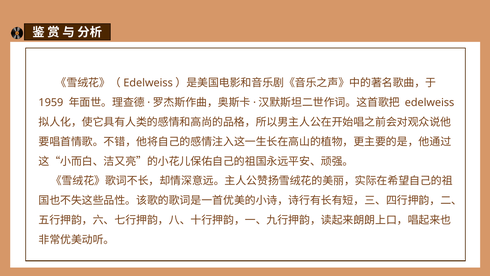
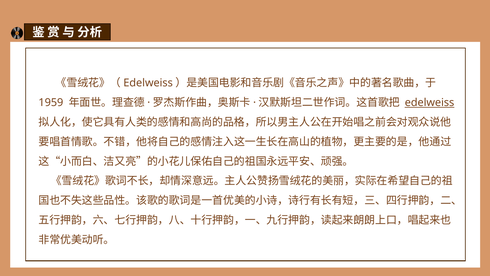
edelweiss underline: none -> present (430, 102)
